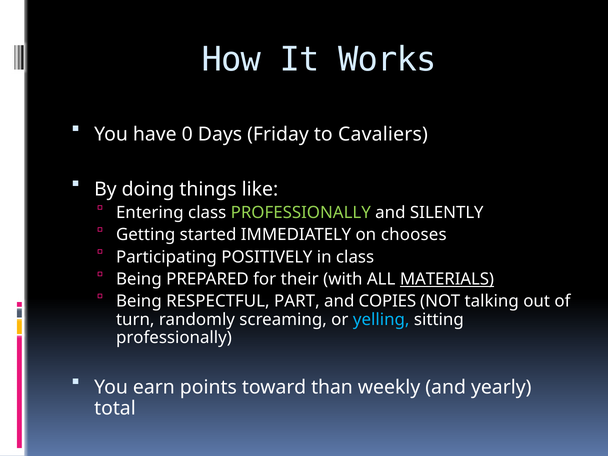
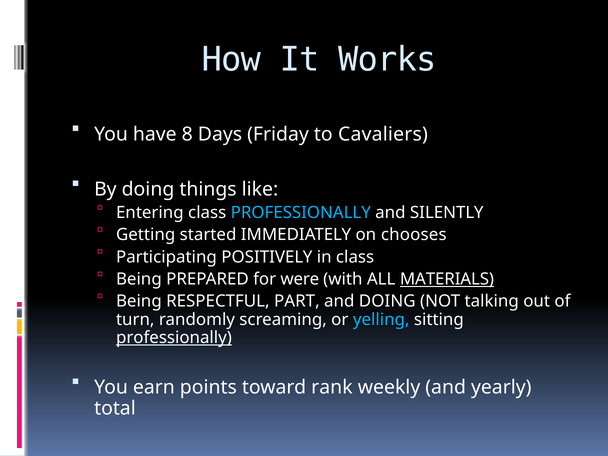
0: 0 -> 8 (187, 135)
PROFESSIONALLY colour: light green -> light blue (301, 213)
their: their -> were (300, 279)
and COPIES: COPIES -> DOING (387, 301)
professionally underline: none -> present (174, 338)
than: than -> rank (332, 387)
